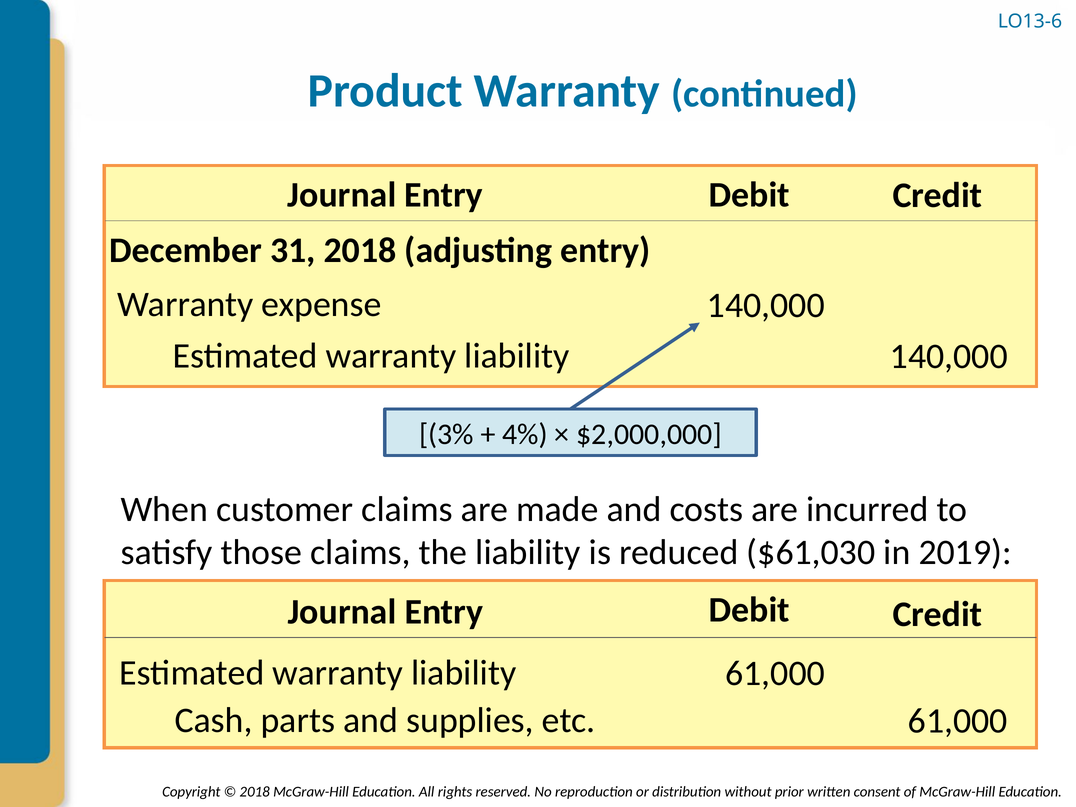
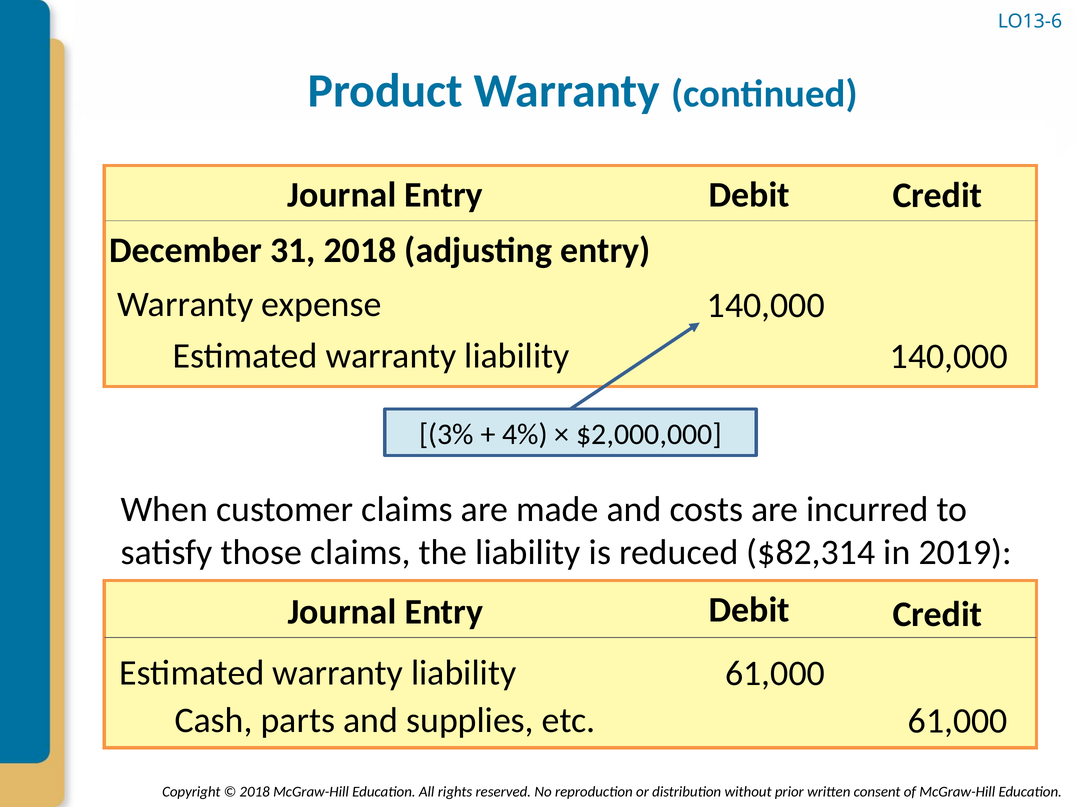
$61,030: $61,030 -> $82,314 (811, 552)
